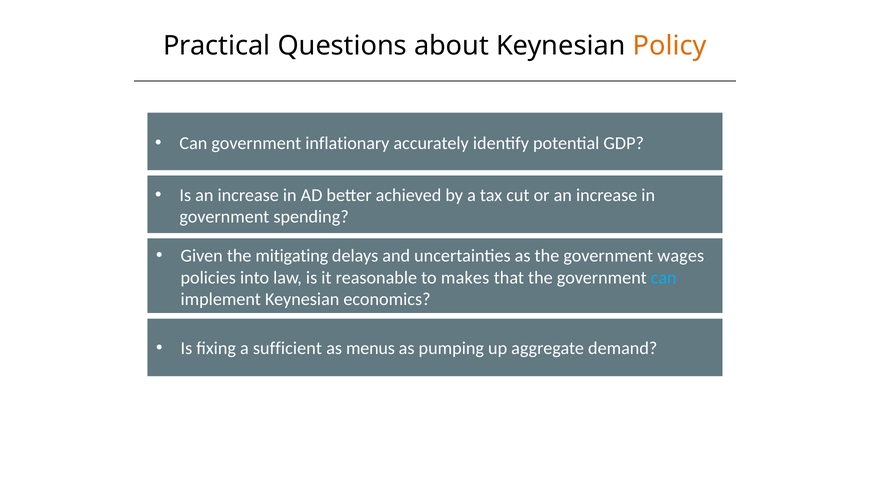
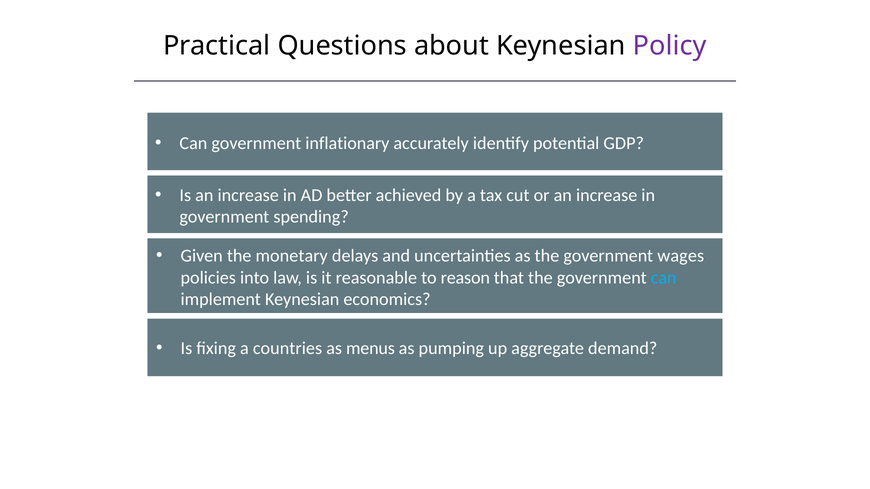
Policy colour: orange -> purple (670, 46)
mitigating: mitigating -> monetary (292, 256)
makes: makes -> reason (465, 278)
sufficient: sufficient -> countries (287, 349)
